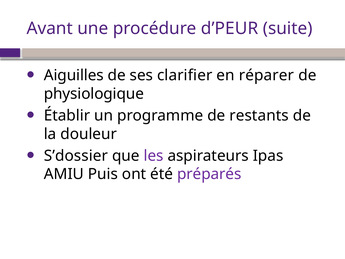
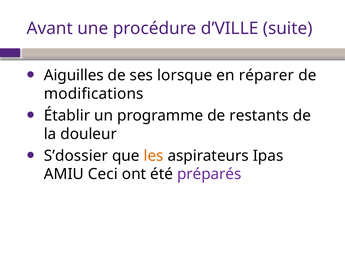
d’PEUR: d’PEUR -> d’VILLE (230, 29)
clarifier: clarifier -> lorsque (185, 75)
physiologique: physiologique -> modifications (94, 94)
les colour: purple -> orange (154, 156)
Puis: Puis -> Ceci (103, 174)
